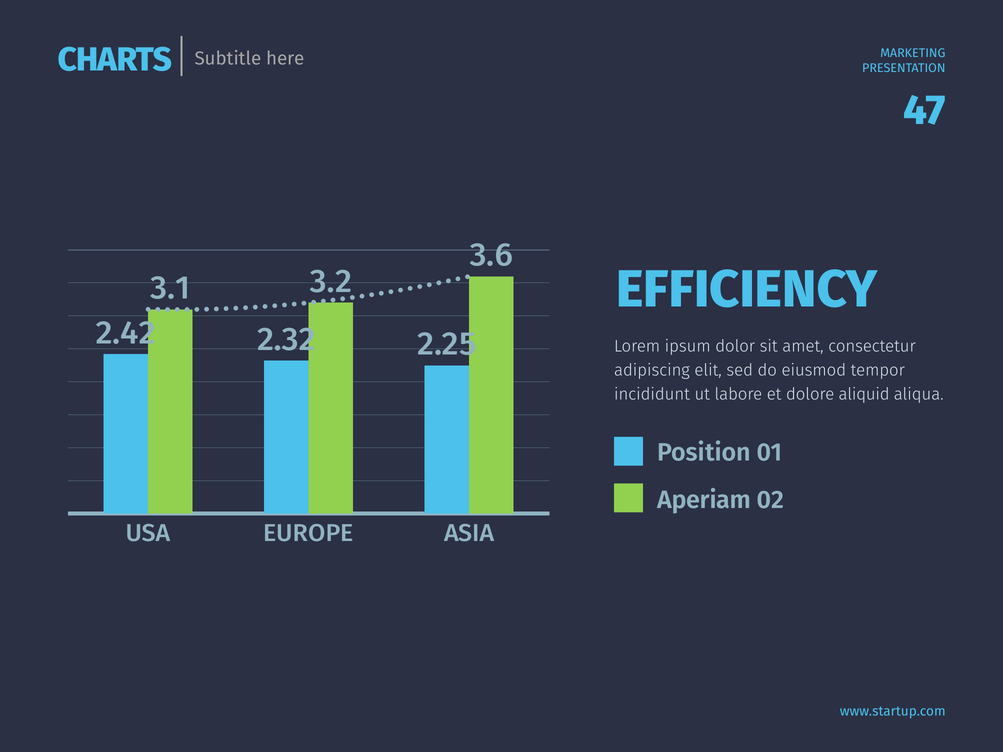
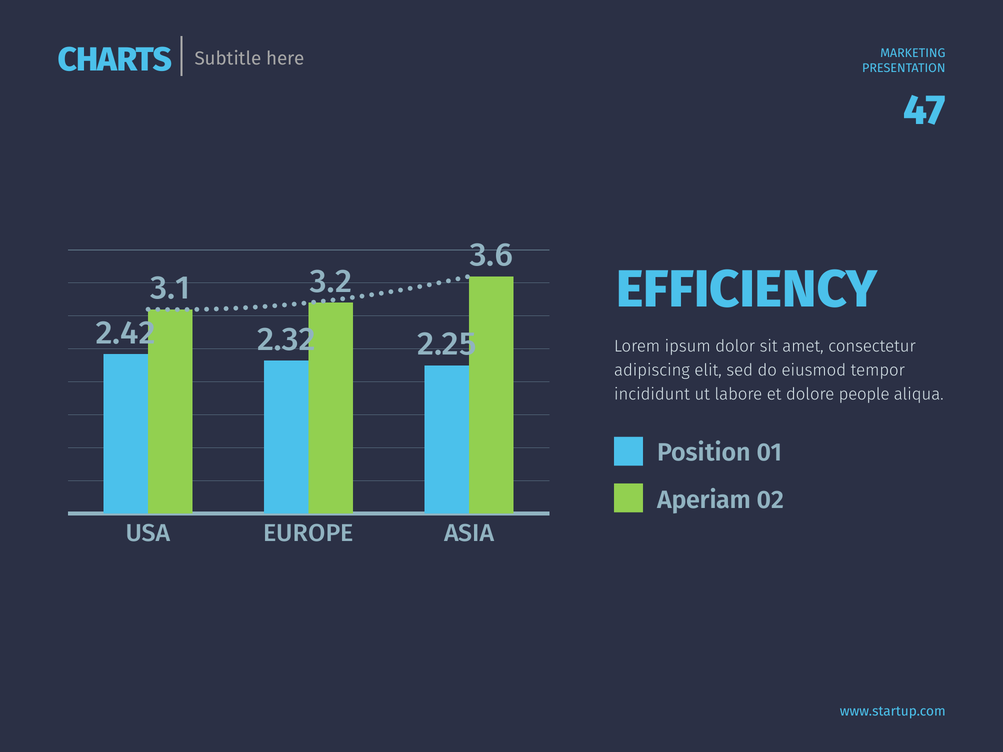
aliquid: aliquid -> people (864, 394)
